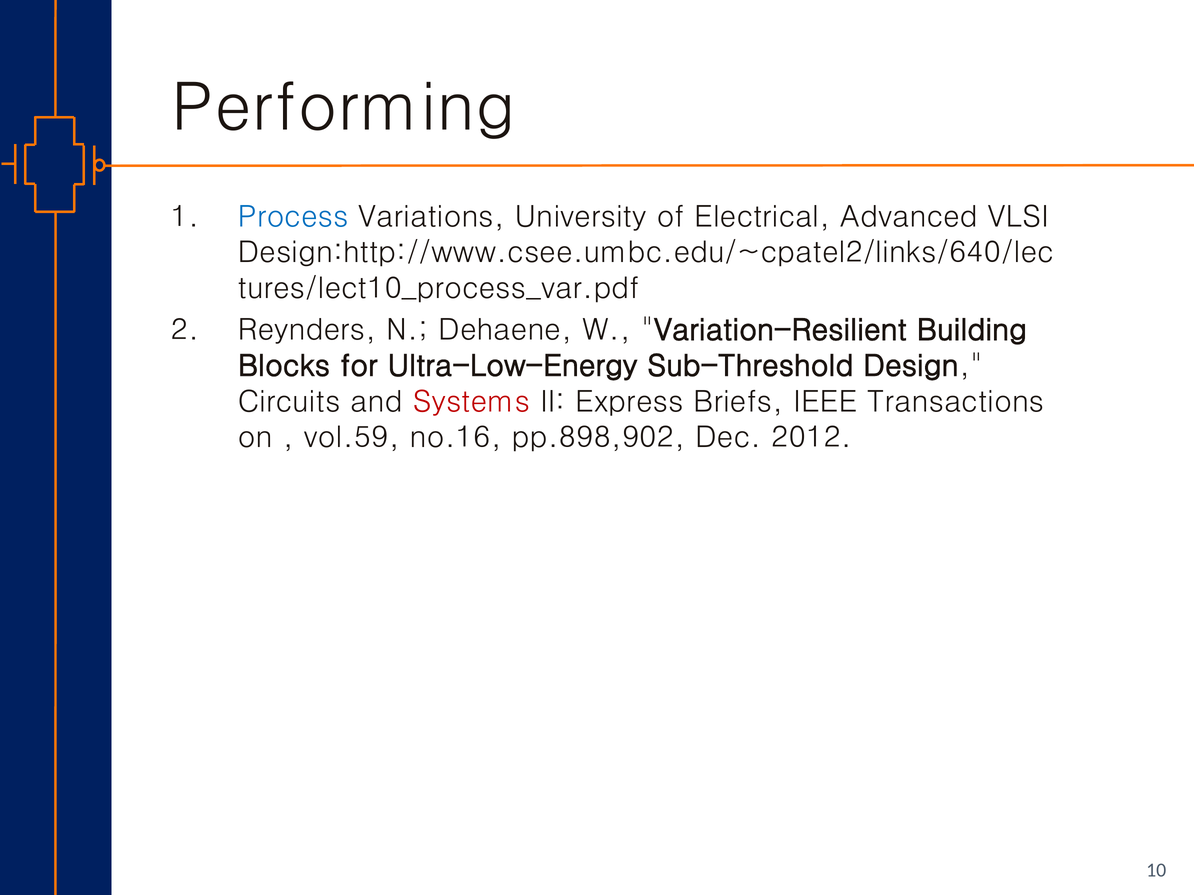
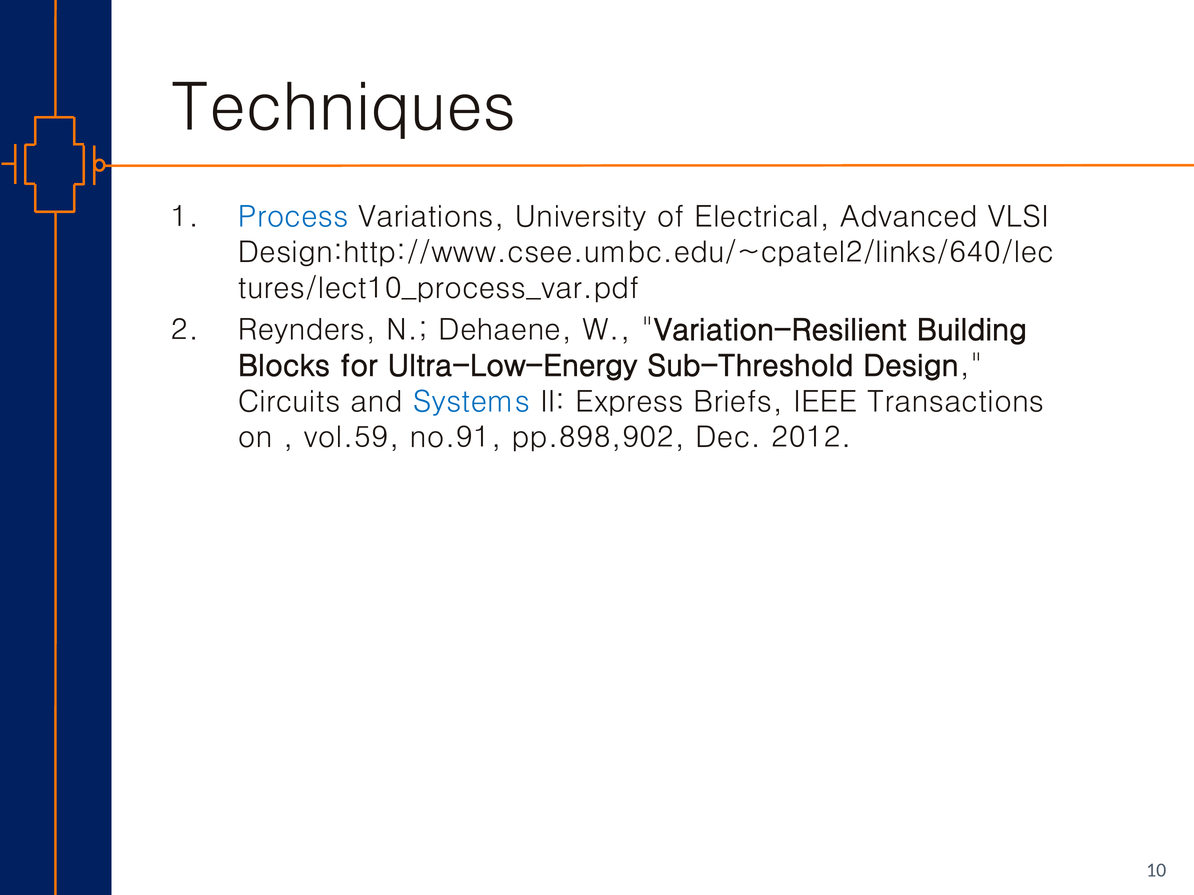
Performing: Performing -> Techniques (344, 108)
Systems colour: red -> blue (471, 402)
no.16: no.16 -> no.91 (456, 438)
